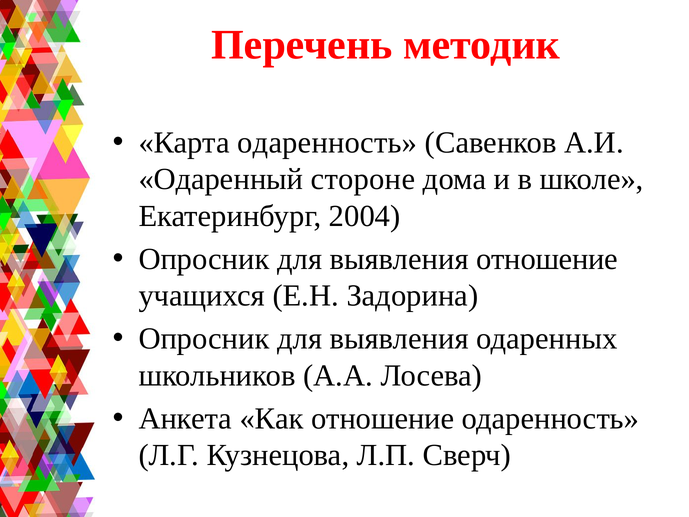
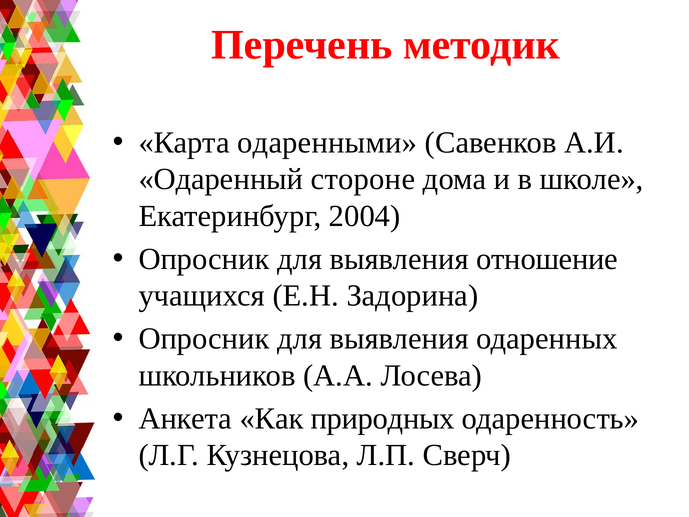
Карта одаренность: одаренность -> одаренными (327, 142)
Как отношение: отношение -> природных (383, 418)
